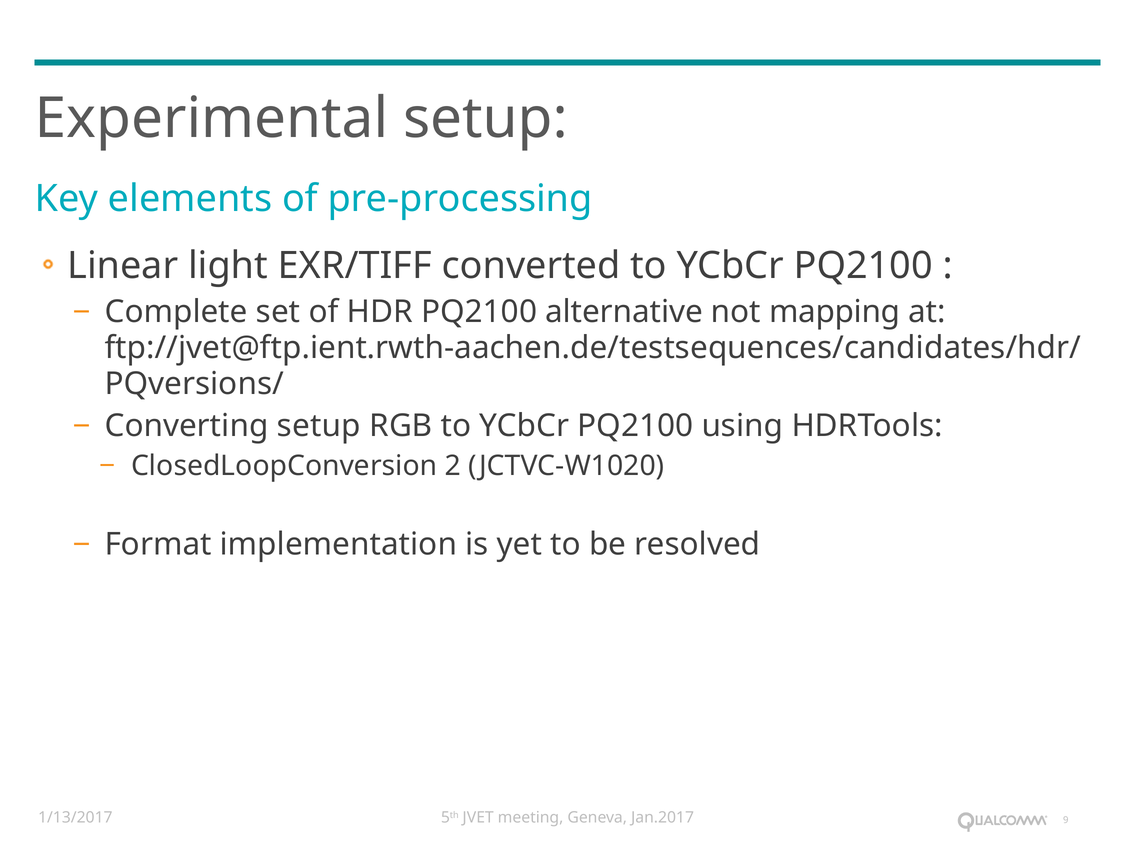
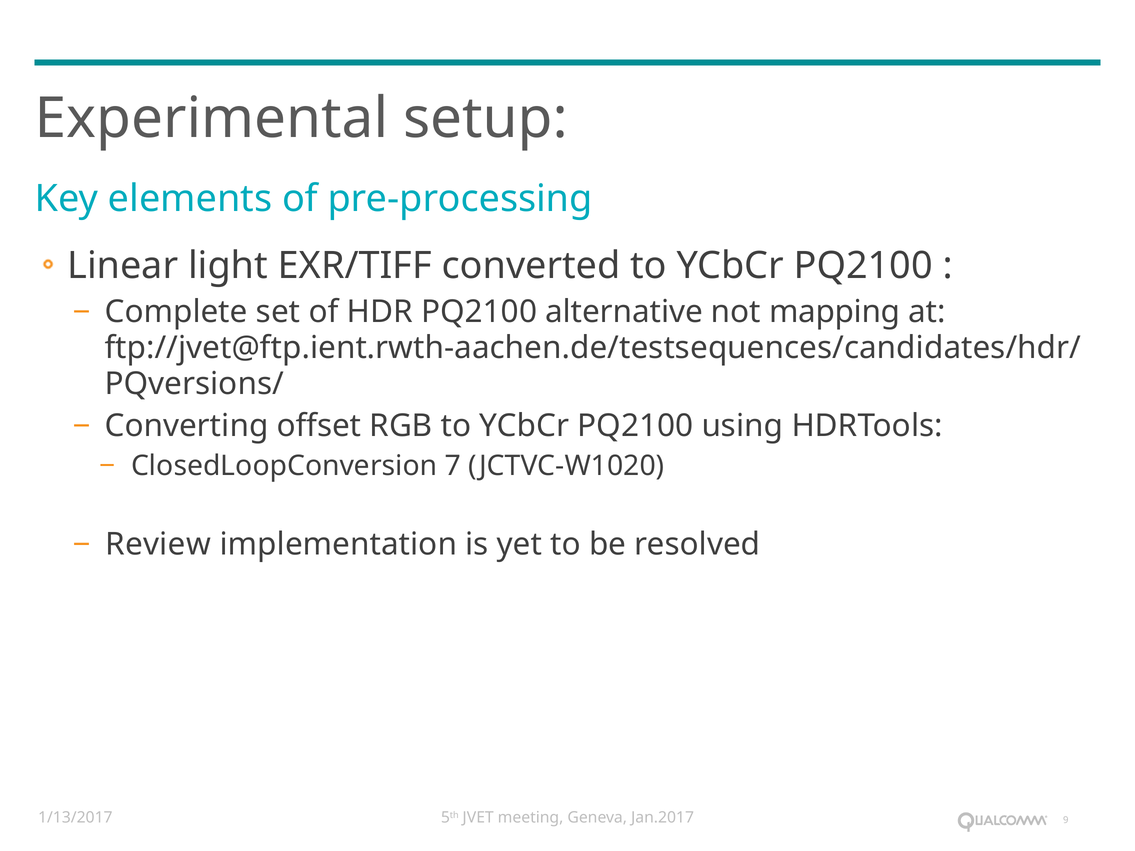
Converting setup: setup -> offset (319, 426)
2: 2 -> 7 (453, 466)
Format: Format -> Review (158, 544)
